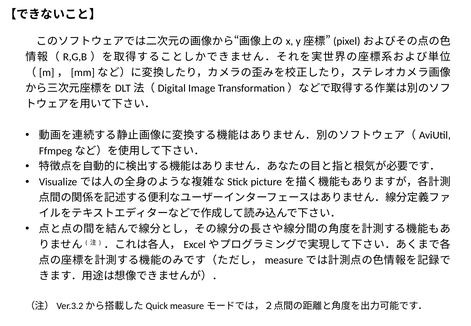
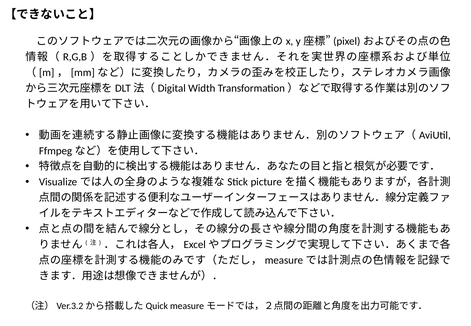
Image: Image -> Width (202, 88)
